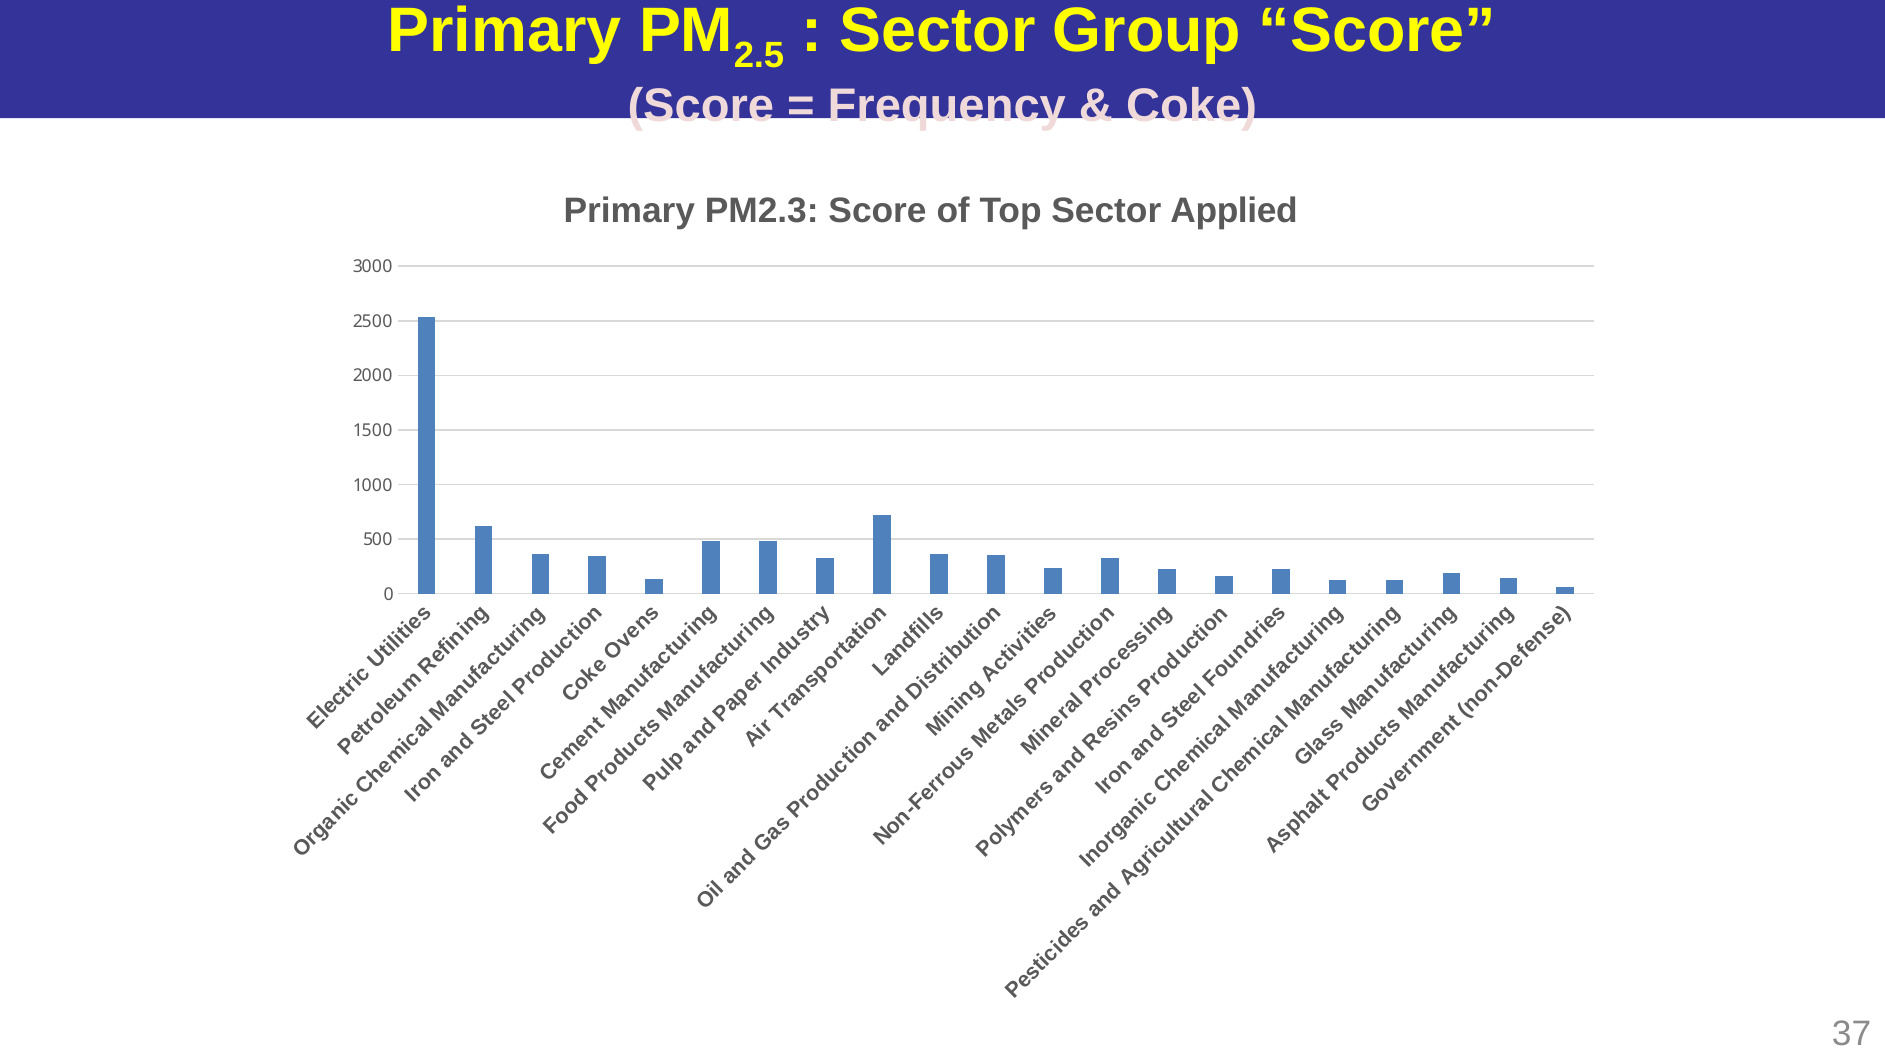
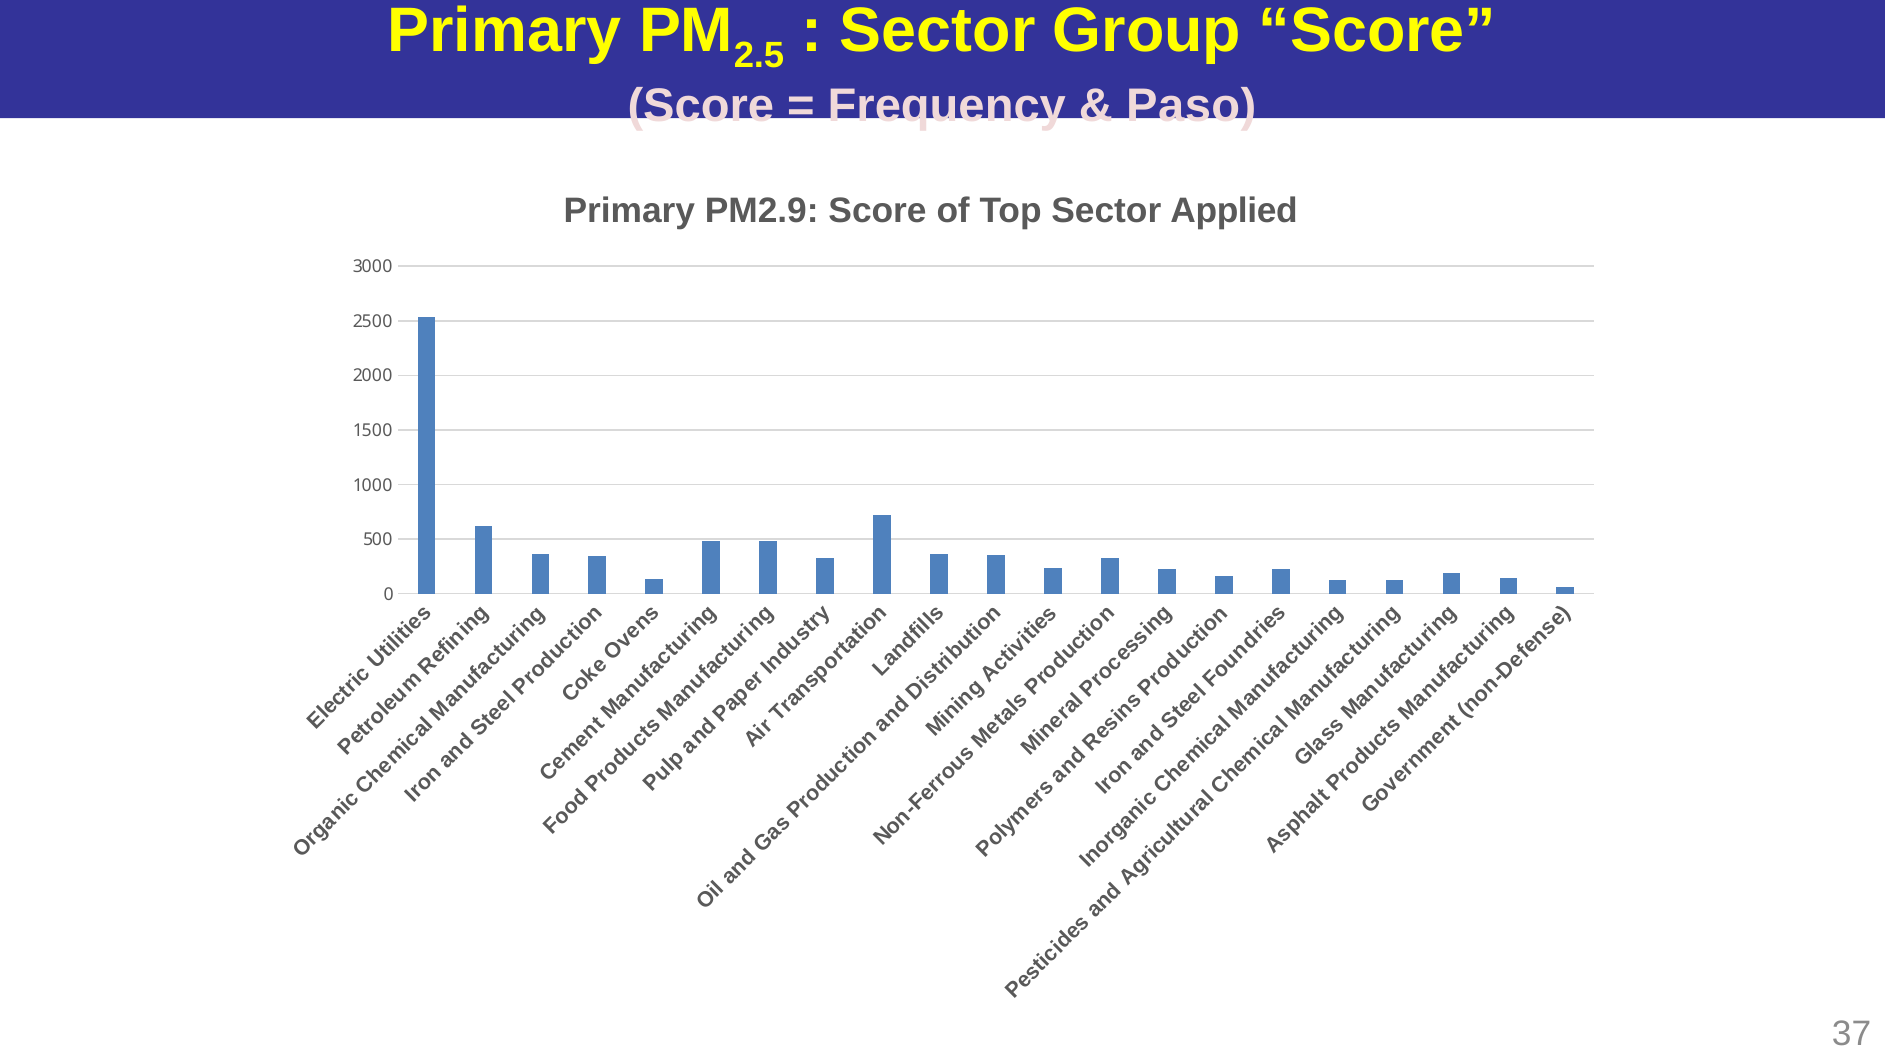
Coke: Coke -> Paso (1191, 106)
PM2.3: PM2.3 -> PM2.9 (762, 211)
